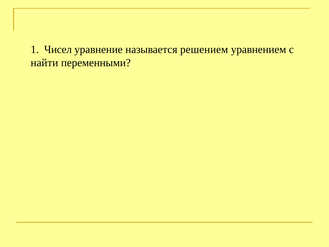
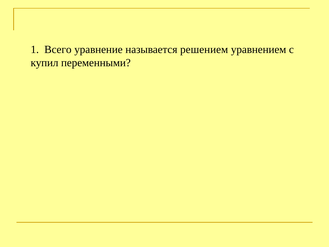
Чисел: Чисел -> Всего (58, 50)
найти: найти -> купил (45, 63)
